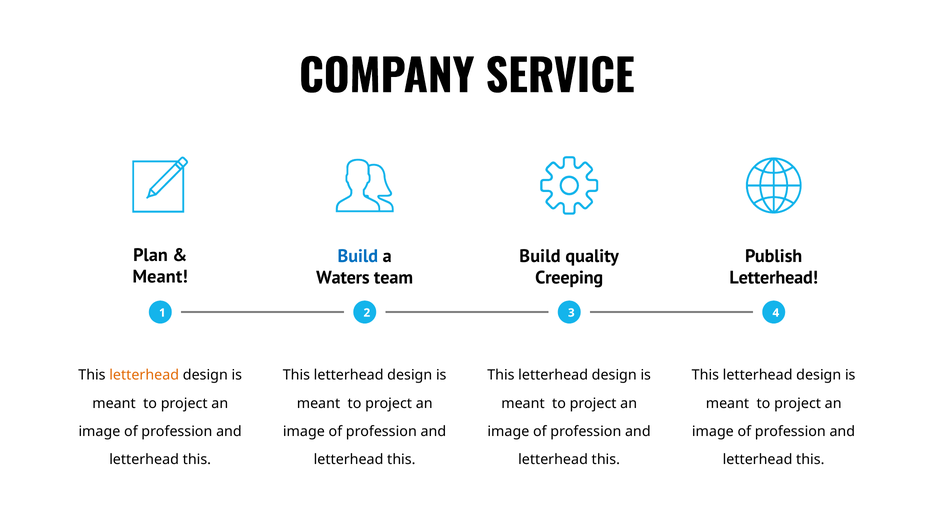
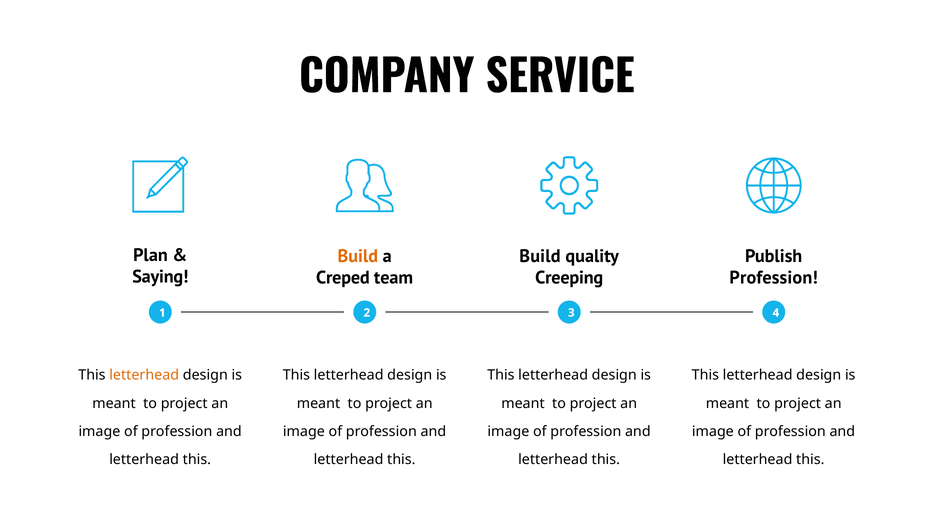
Build colour: blue -> orange (358, 256)
Meant: Meant -> Saying (160, 277)
Waters: Waters -> Creped (343, 278)
Letterhead: Letterhead -> Profession (774, 278)
